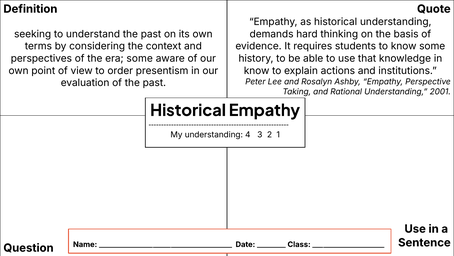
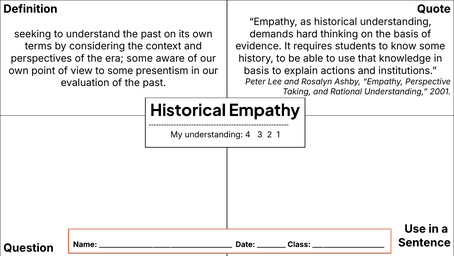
to order: order -> some (120, 71)
know: know -> basis (257, 71)
